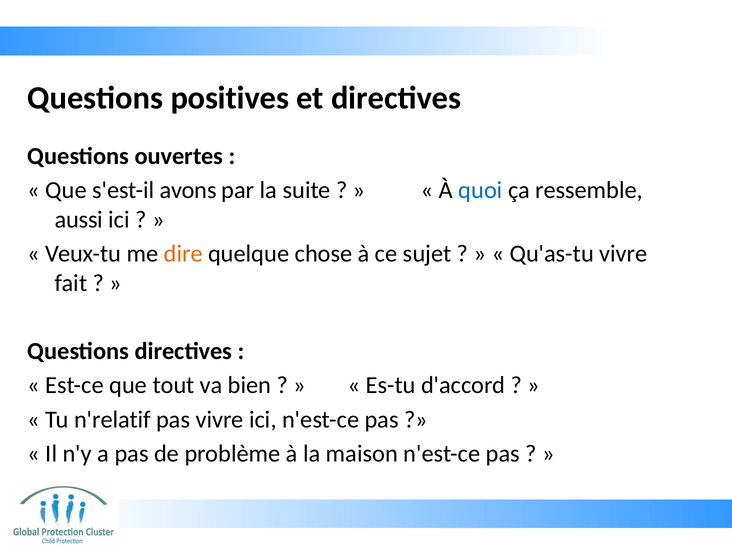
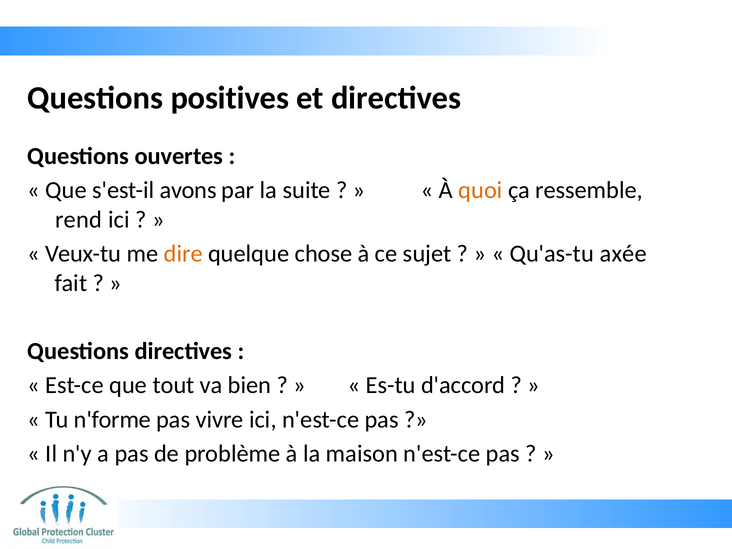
quoi colour: blue -> orange (480, 190)
aussi: aussi -> rend (79, 220)
Qu'as-tu vivre: vivre -> axée (623, 254)
n'relatif: n'relatif -> n'forme (113, 420)
